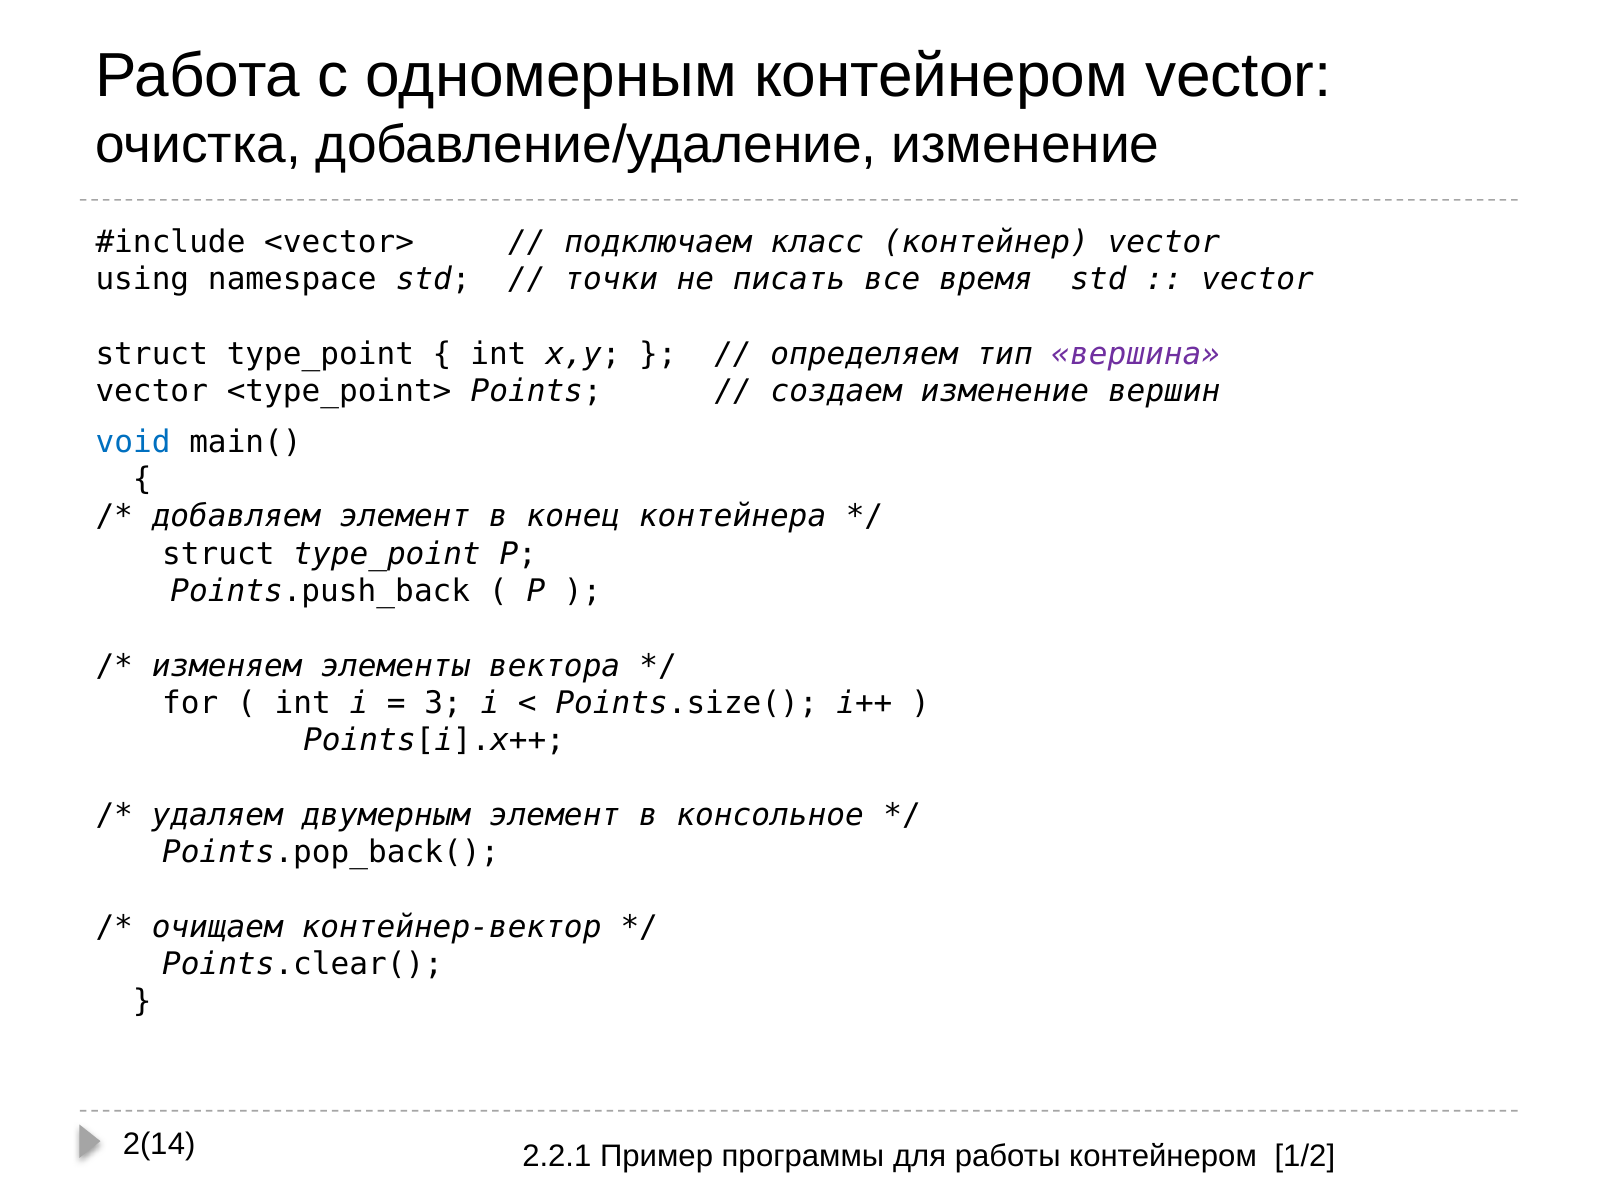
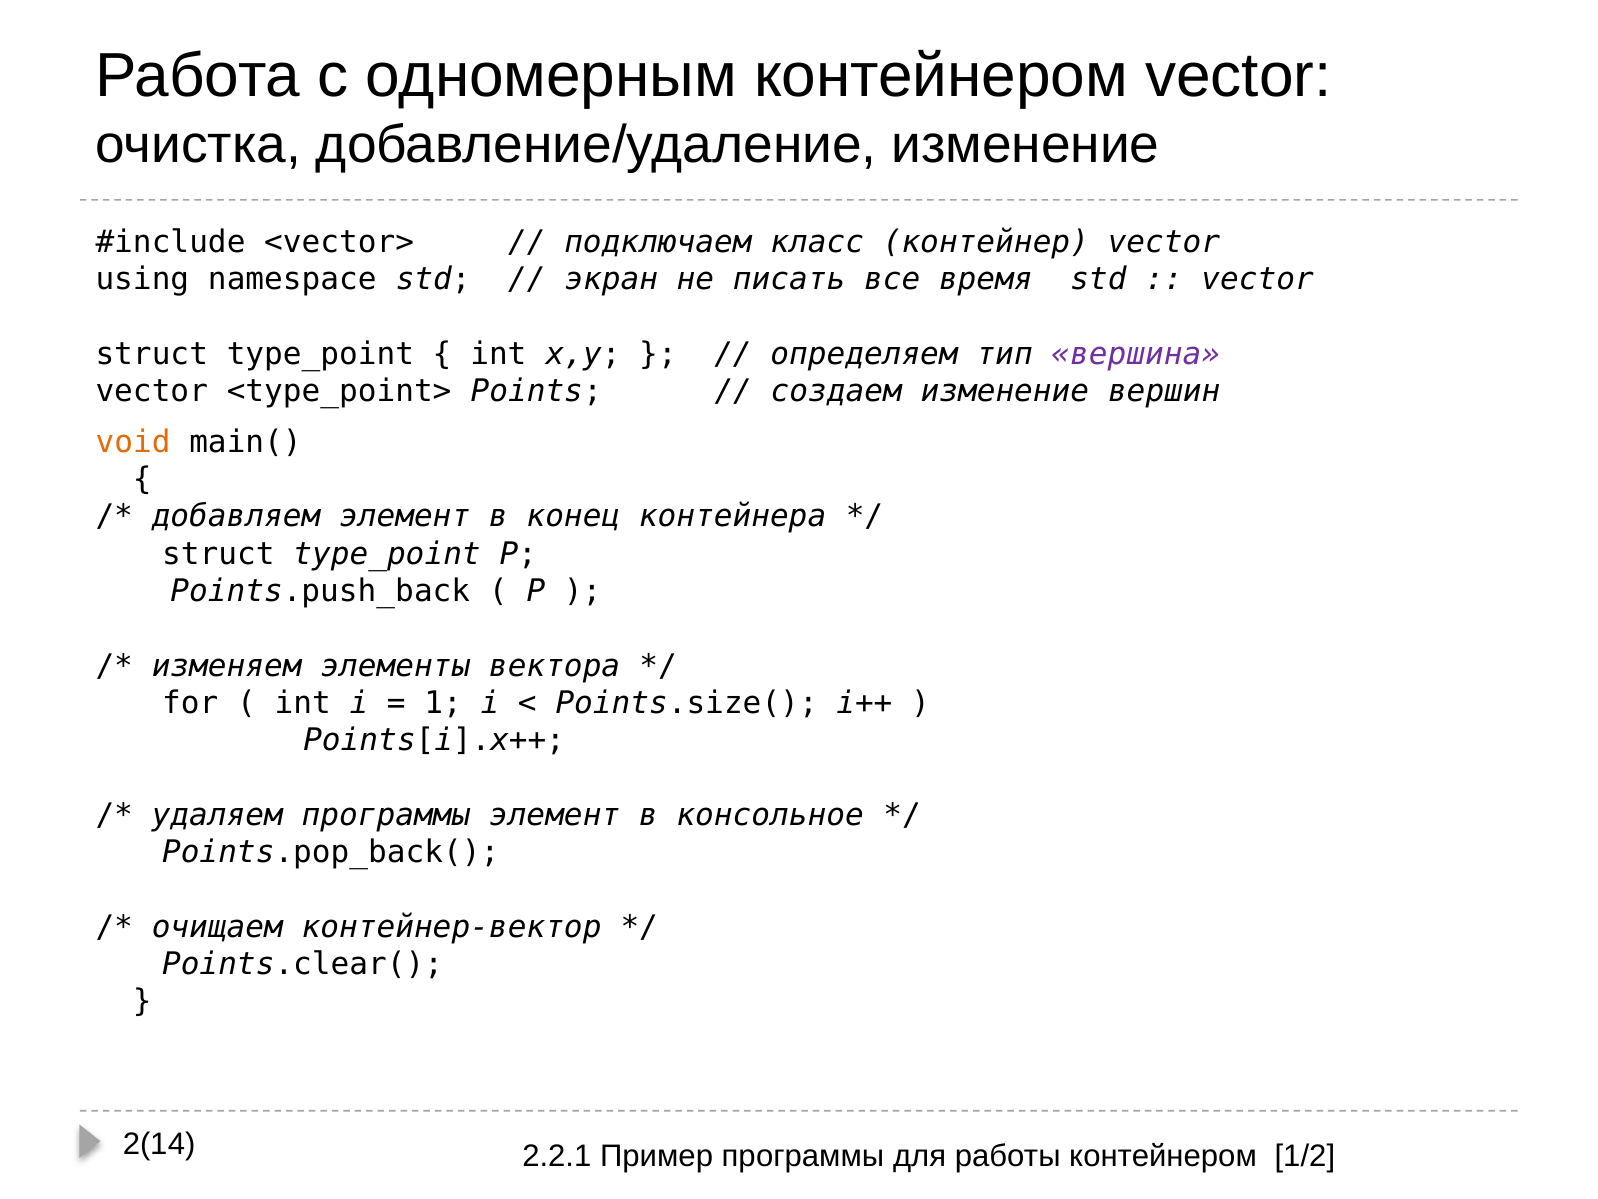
точки: точки -> экран (611, 279)
void colour: blue -> orange (133, 442)
3: 3 -> 1 (443, 703)
удаляем двумерным: двумерным -> программы (386, 815)
